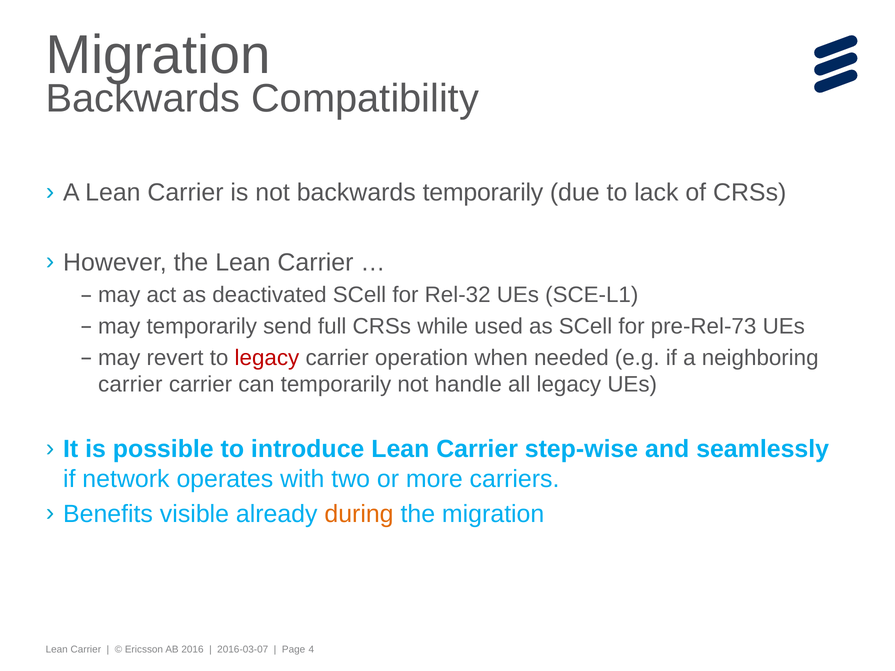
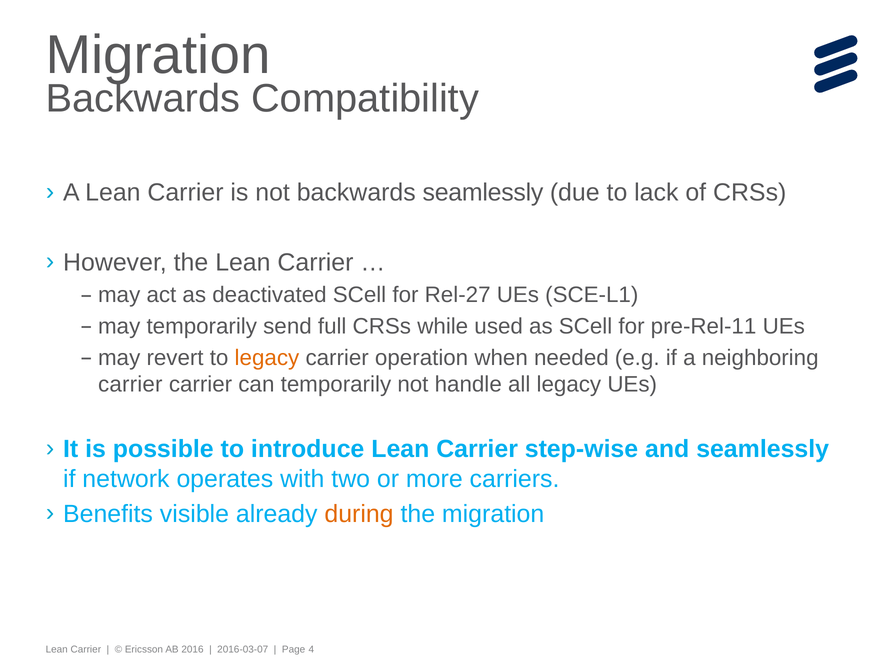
backwards temporarily: temporarily -> seamlessly (483, 193)
Rel-32: Rel-32 -> Rel-27 (458, 295)
pre-Rel-73: pre-Rel-73 -> pre-Rel-11 (704, 326)
legacy colour: red -> orange (267, 358)
